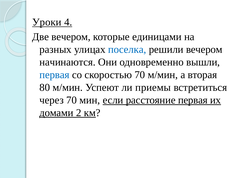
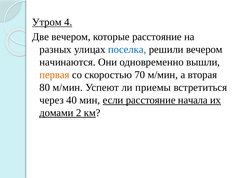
Уроки: Уроки -> Утром (47, 22)
которые единицами: единицами -> расстояние (157, 37)
первая colour: blue -> orange (54, 75)
через 70: 70 -> 40 (72, 100)
расстояние первая: первая -> начала (193, 100)
